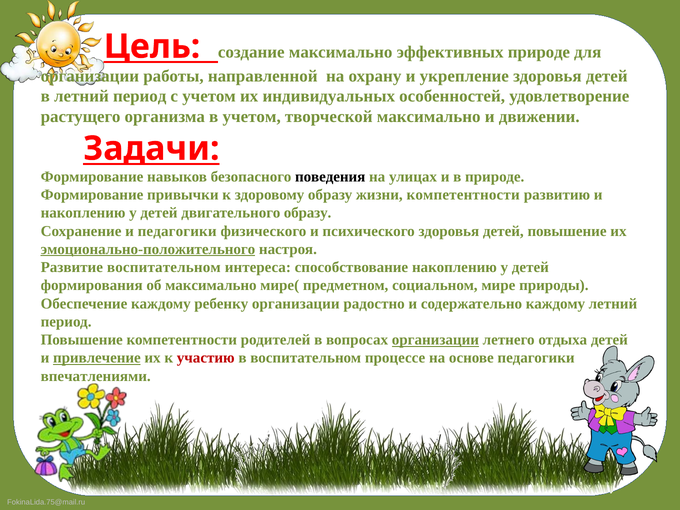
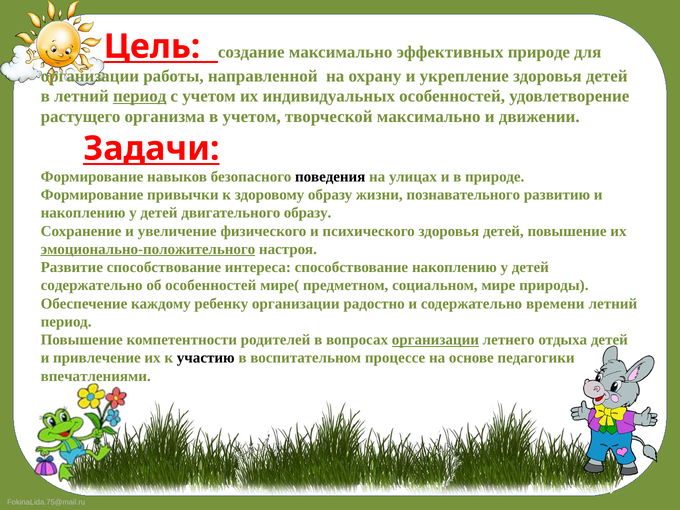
период underline: none -> present (140, 96)
жизни компетентности: компетентности -> познавательного (463, 195)
и педагогики: педагогики -> увеличение (177, 231)
Развитие воспитательном: воспитательном -> способствование (164, 267)
формирования: формирования -> содержательно (92, 285)
об максимально: максимально -> особенностей (211, 285)
содержательно каждому: каждому -> времени (555, 304)
привлечение underline: present -> none (97, 358)
участию colour: red -> black (206, 358)
